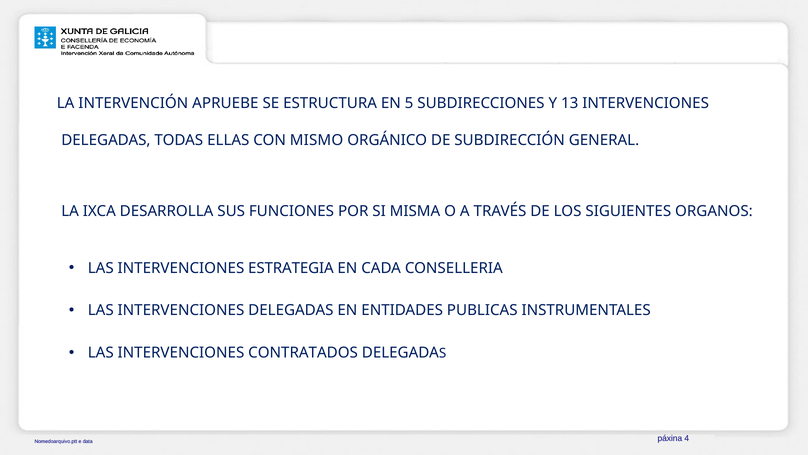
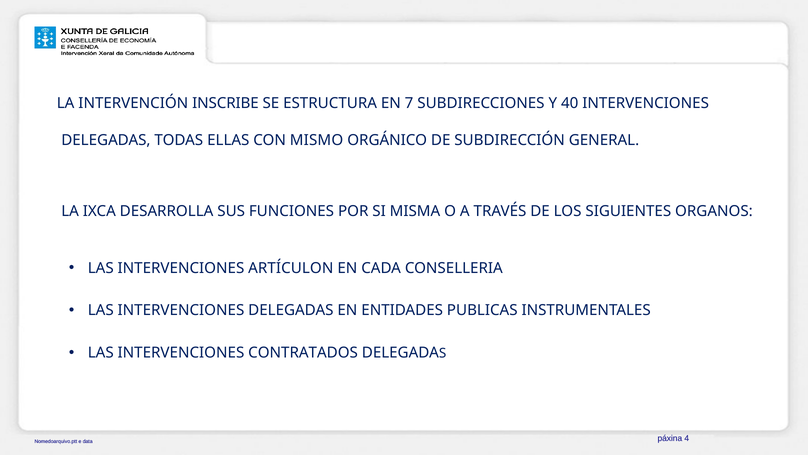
APRUEBE: APRUEBE -> INSCRIBE (225, 103)
5: 5 -> 7 (409, 103)
13: 13 -> 40 (570, 103)
ESTRATEGIA: ESTRATEGIA -> ARTÍCULON (291, 268)
